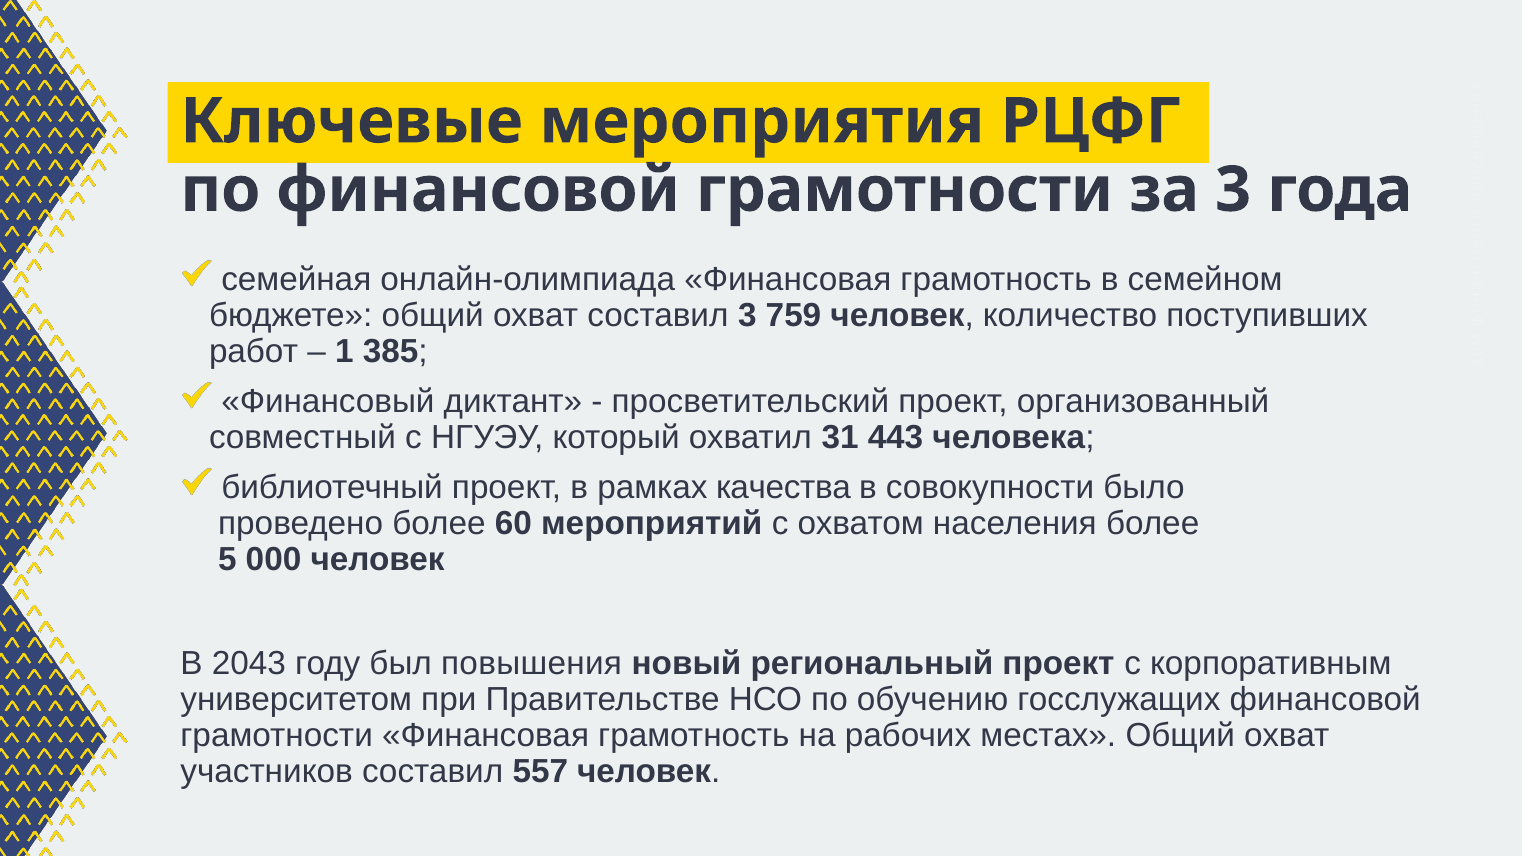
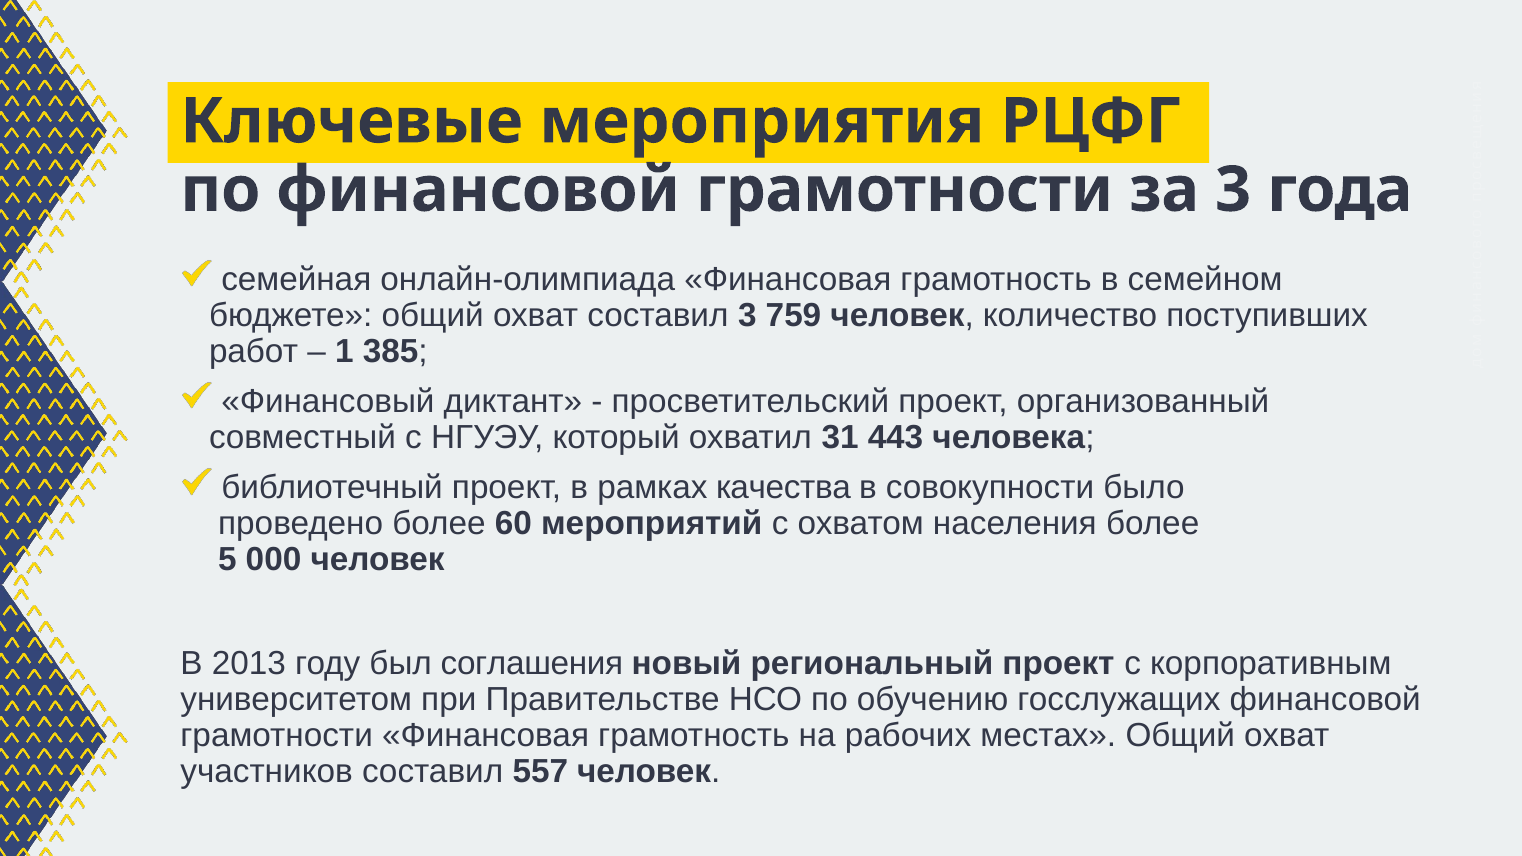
2043: 2043 -> 2013 (249, 664)
повышения: повышения -> соглашения (532, 664)
